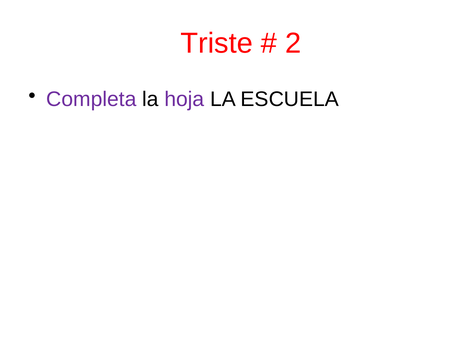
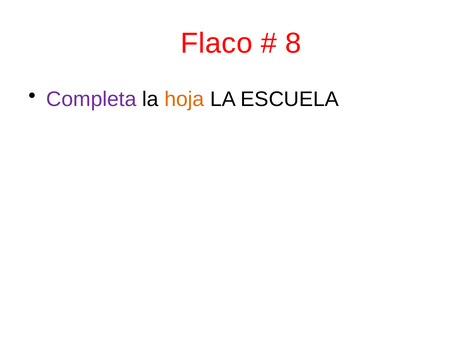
Triste: Triste -> Flaco (217, 43)
2: 2 -> 8 (293, 43)
hoja colour: purple -> orange (184, 99)
